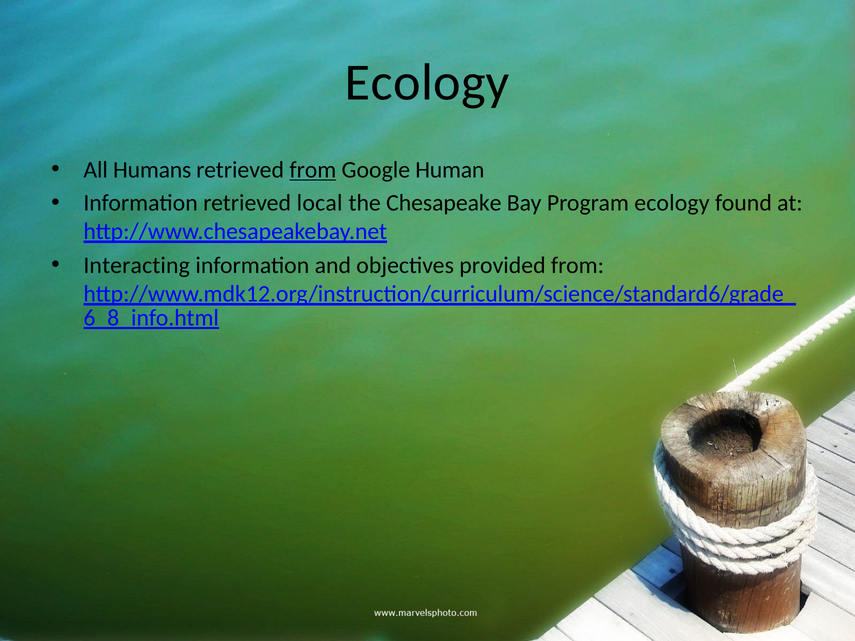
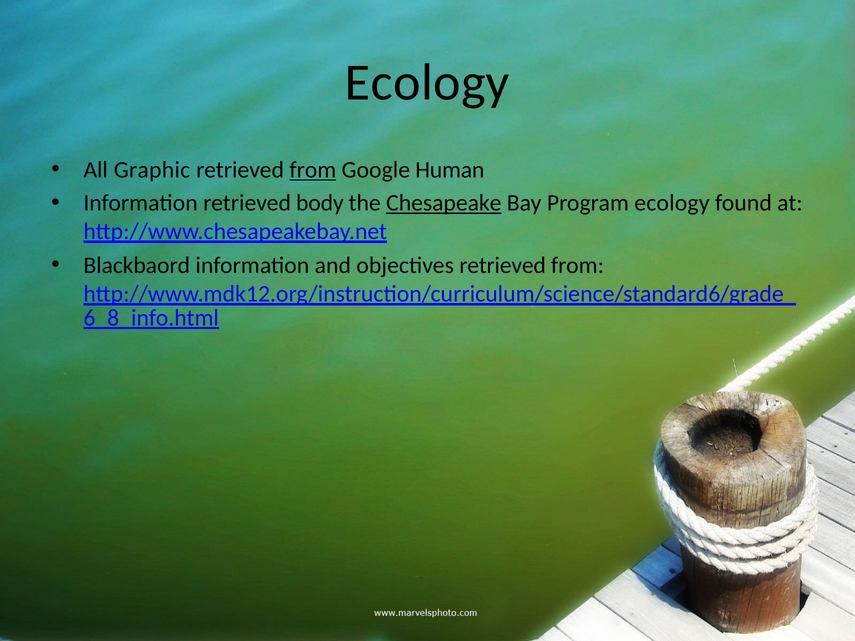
Humans: Humans -> Graphic (152, 170)
local: local -> body (320, 203)
Chesapeake underline: none -> present (444, 203)
Interacting: Interacting -> Blackbaord (137, 266)
objectives provided: provided -> retrieved (503, 266)
